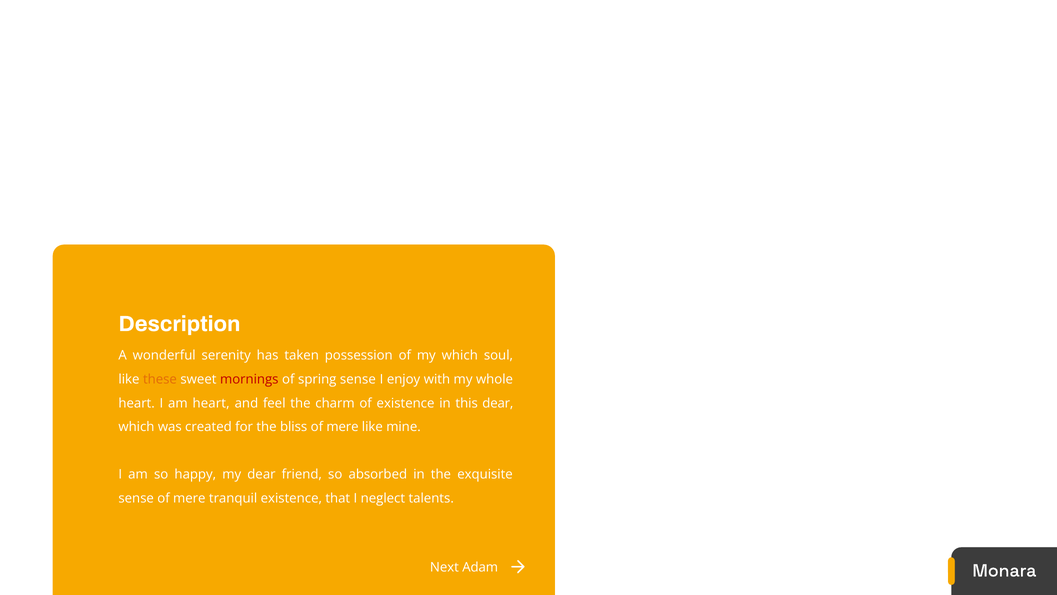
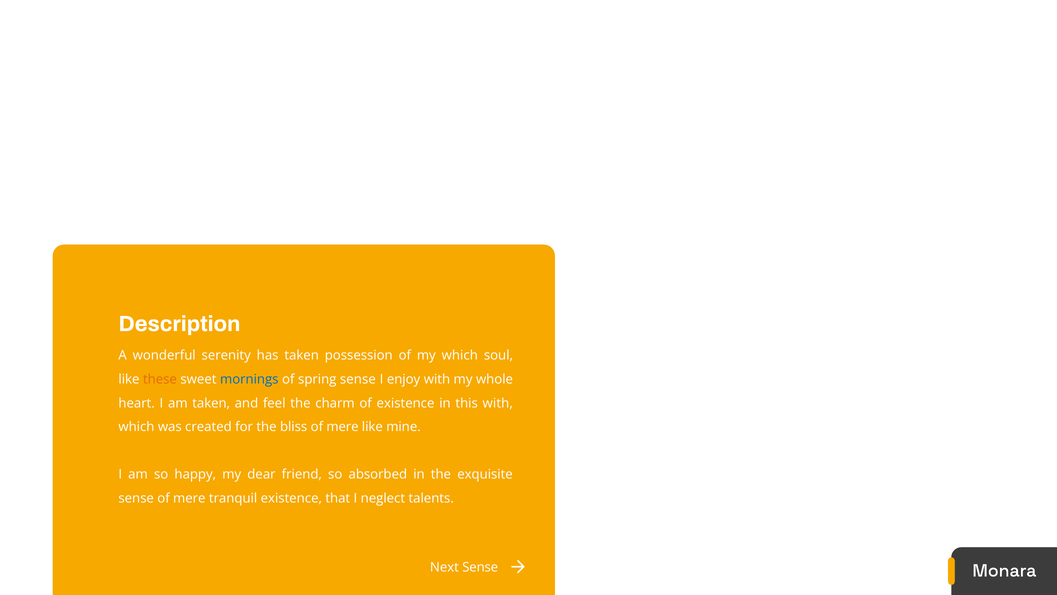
mornings colour: red -> blue (249, 379)
am heart: heart -> taken (211, 403)
this dear: dear -> with (498, 403)
Next Adam: Adam -> Sense (480, 567)
